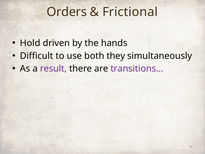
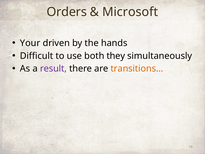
Frictional: Frictional -> Microsoft (130, 12)
Hold: Hold -> Your (30, 43)
transitions… colour: purple -> orange (137, 69)
